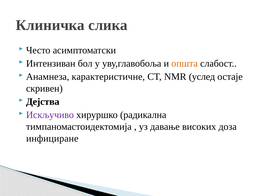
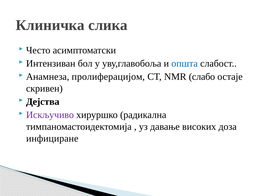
општа colour: orange -> blue (185, 63)
карактеристичне: карактеристичне -> пролиферацијом (108, 77)
услед: услед -> слабо (202, 77)
